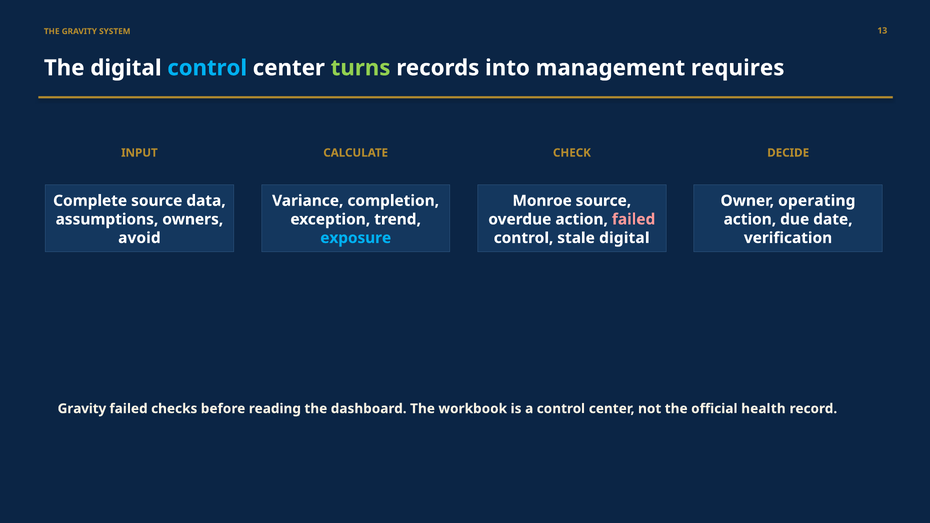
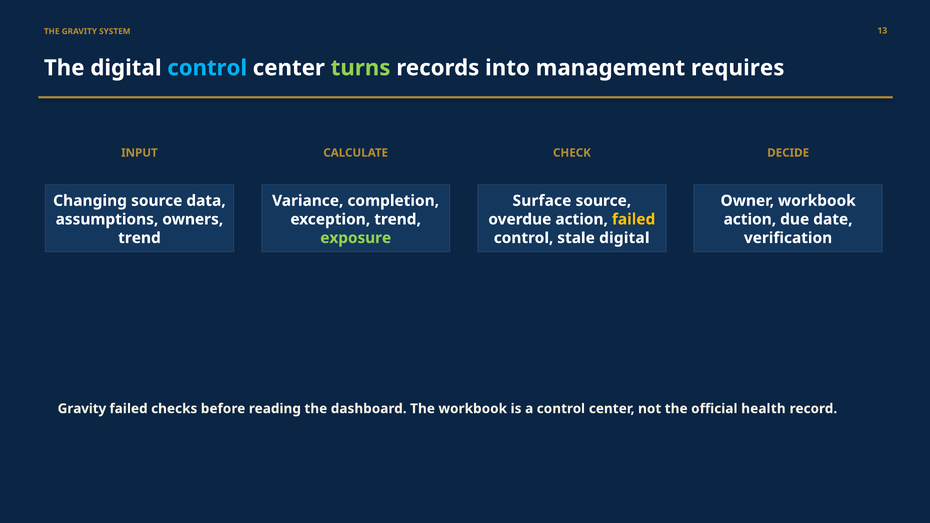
Complete: Complete -> Changing (90, 201)
Monroe: Monroe -> Surface (542, 201)
Owner operating: operating -> workbook (817, 201)
failed colour: pink -> yellow (634, 219)
avoid: avoid -> trend (139, 238)
exposure colour: light blue -> light green (356, 238)
